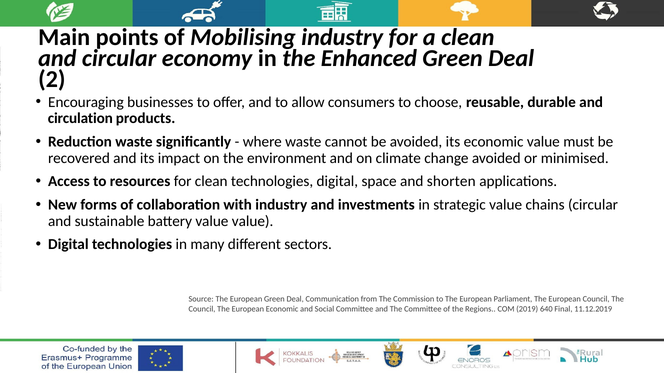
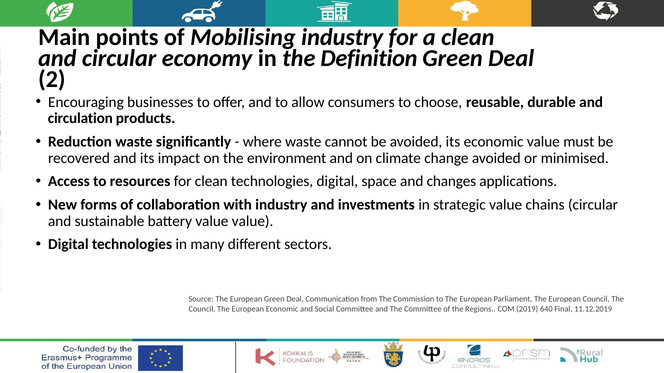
Enhanced: Enhanced -> Definition (369, 58)
shorten: shorten -> changes (451, 182)
